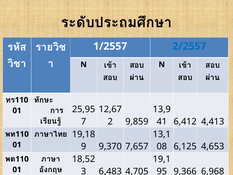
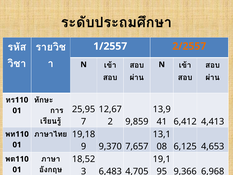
2/2557 colour: blue -> orange (189, 46)
